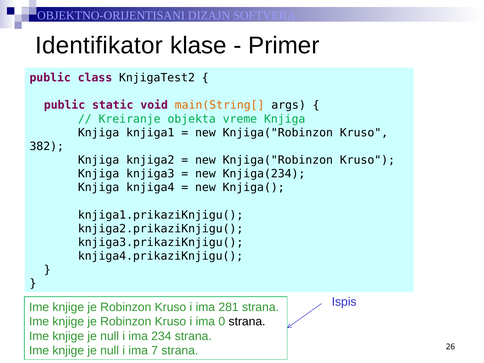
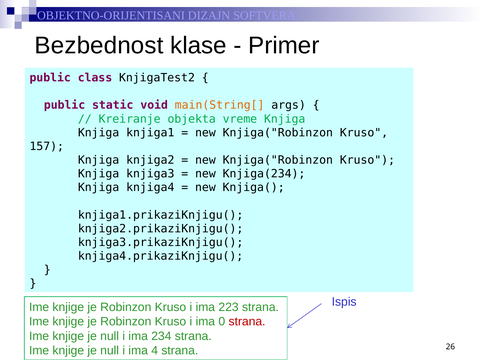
Identifikator: Identifikator -> Bezbednost (99, 45)
382: 382 -> 157 (47, 146)
281: 281 -> 223 (229, 307)
strana colour: black -> red (247, 322)
7: 7 -> 4 (155, 351)
